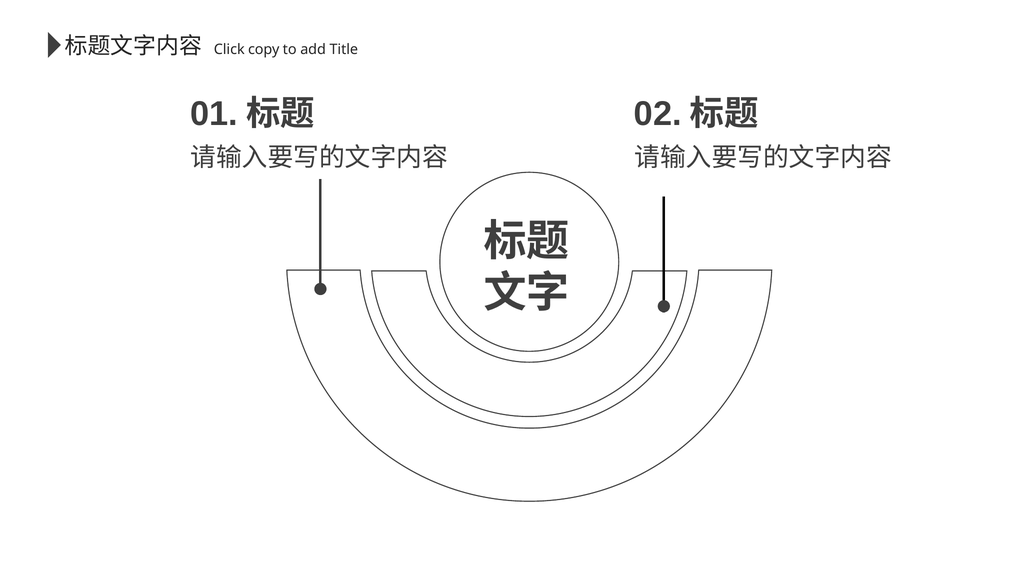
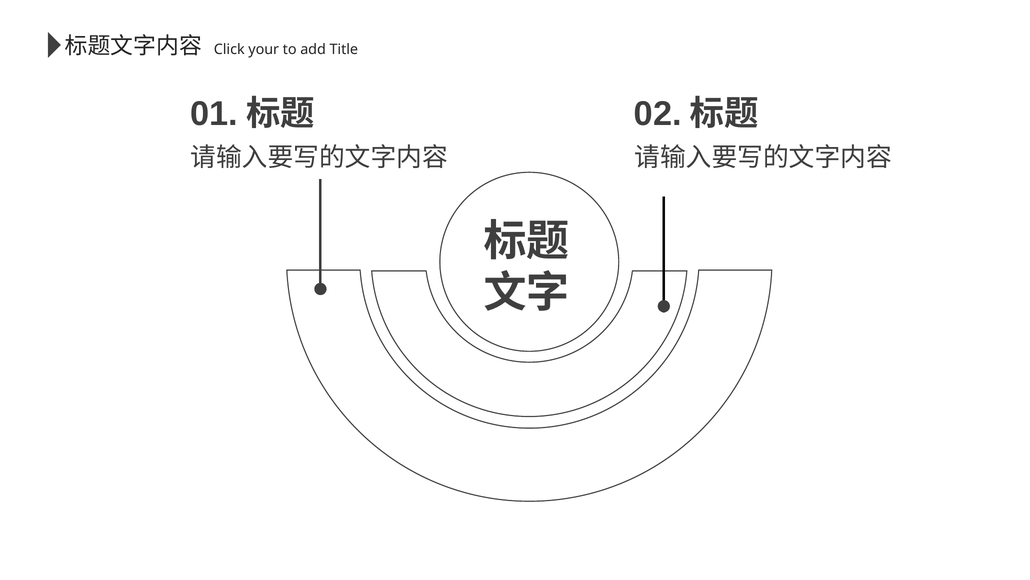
copy: copy -> your (264, 50)
